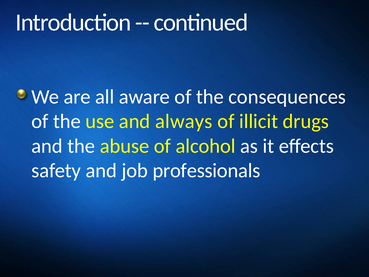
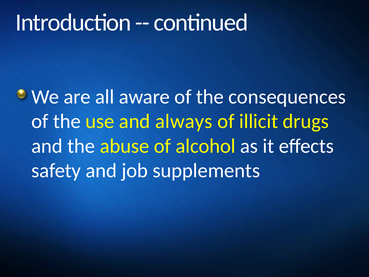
professionals: professionals -> supplements (206, 171)
